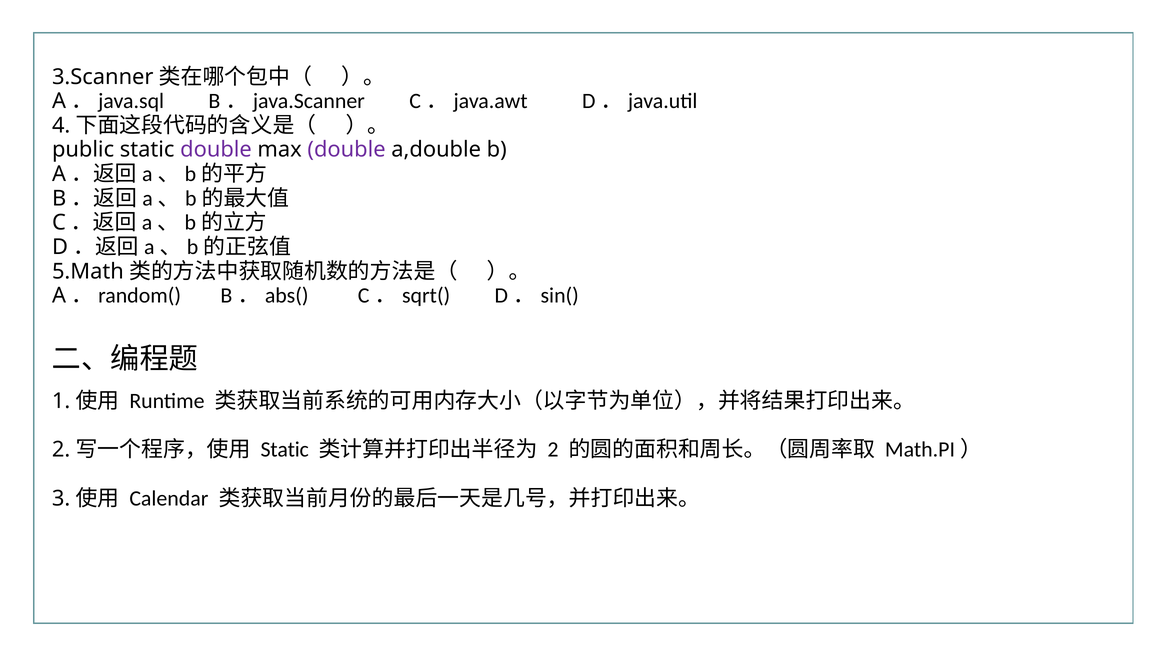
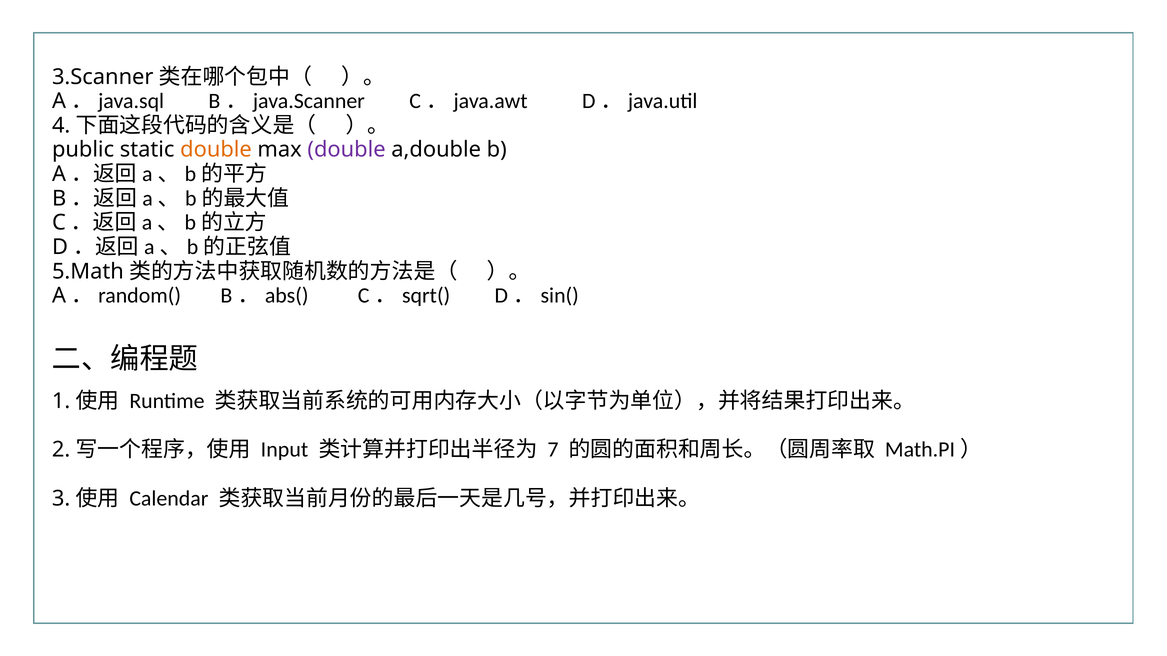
double colour: purple -> orange (216, 150)
Static: Static -> Input (285, 450)
2: 2 -> 7 (553, 450)
